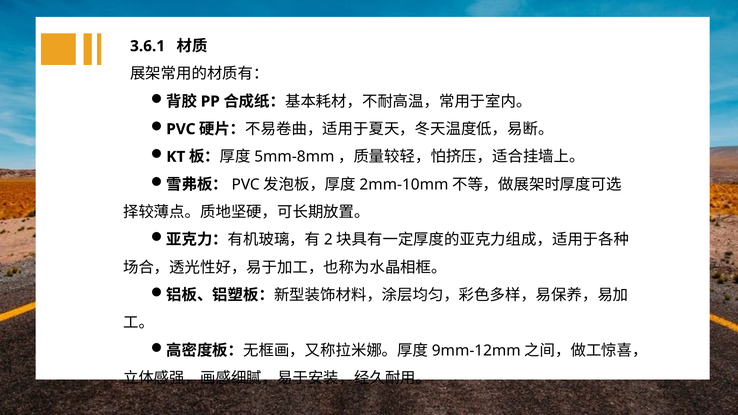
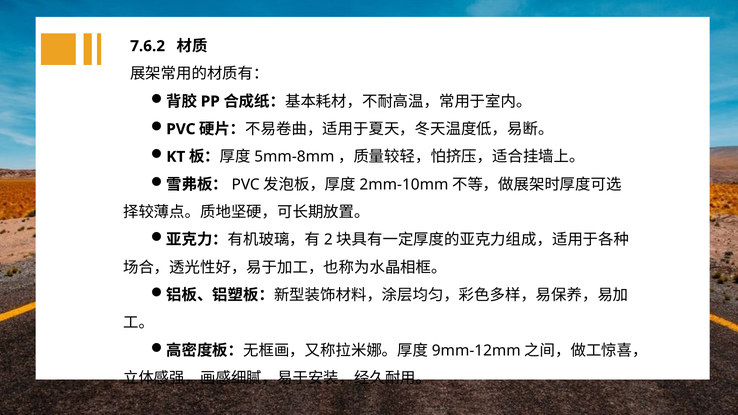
3.6.1: 3.6.1 -> 7.6.2 (148, 46)
